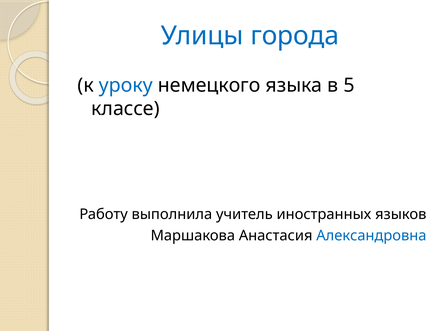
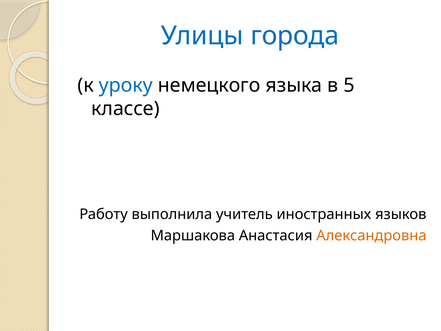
Александровна colour: blue -> orange (371, 236)
